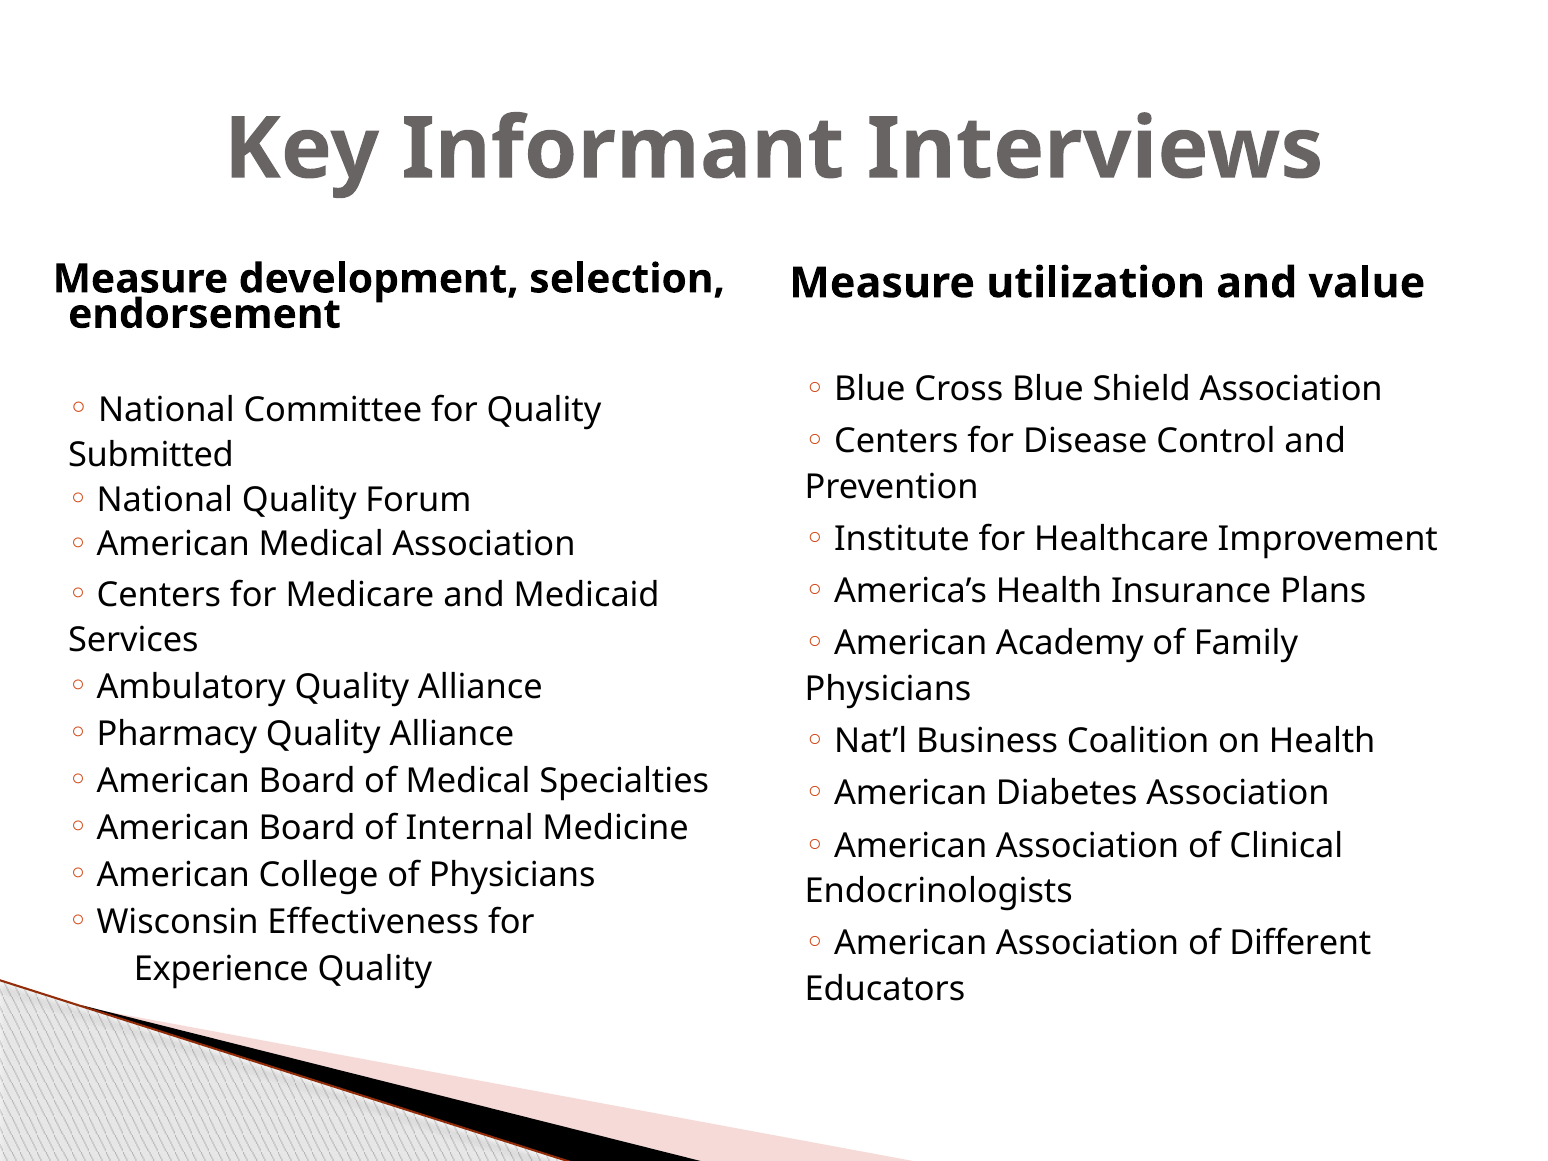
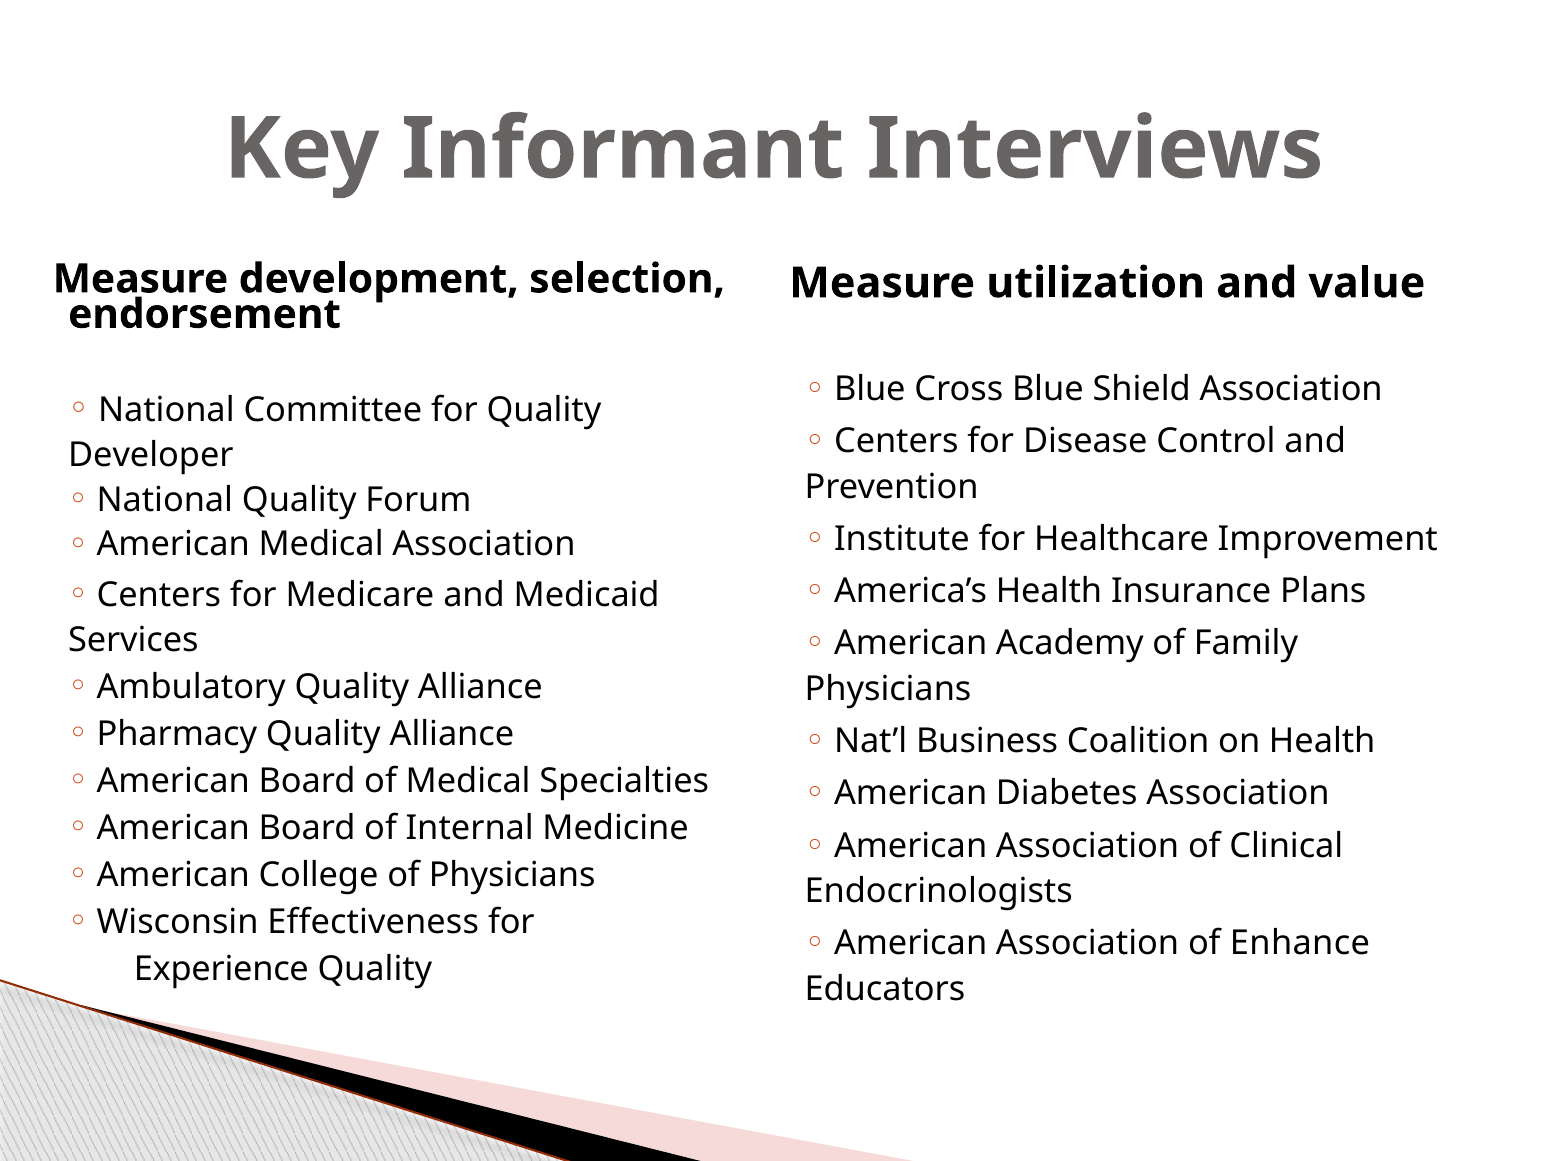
Submitted: Submitted -> Developer (151, 455)
Different: Different -> Enhance (1300, 943)
